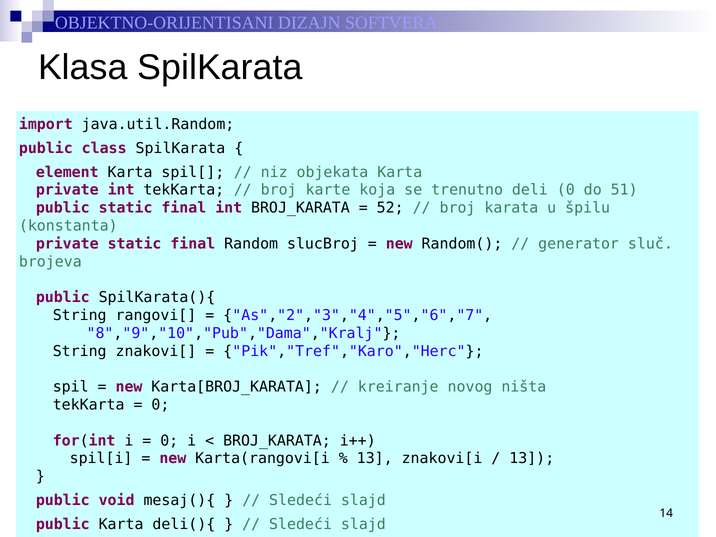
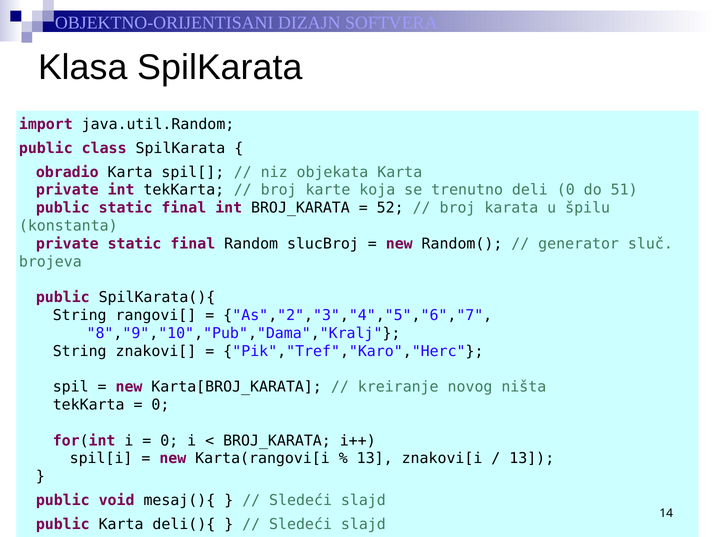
element: element -> obradio (67, 172)
